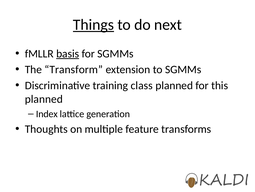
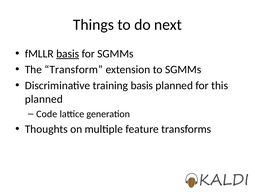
Things underline: present -> none (93, 25)
training class: class -> basis (142, 85)
Index: Index -> Code (47, 113)
